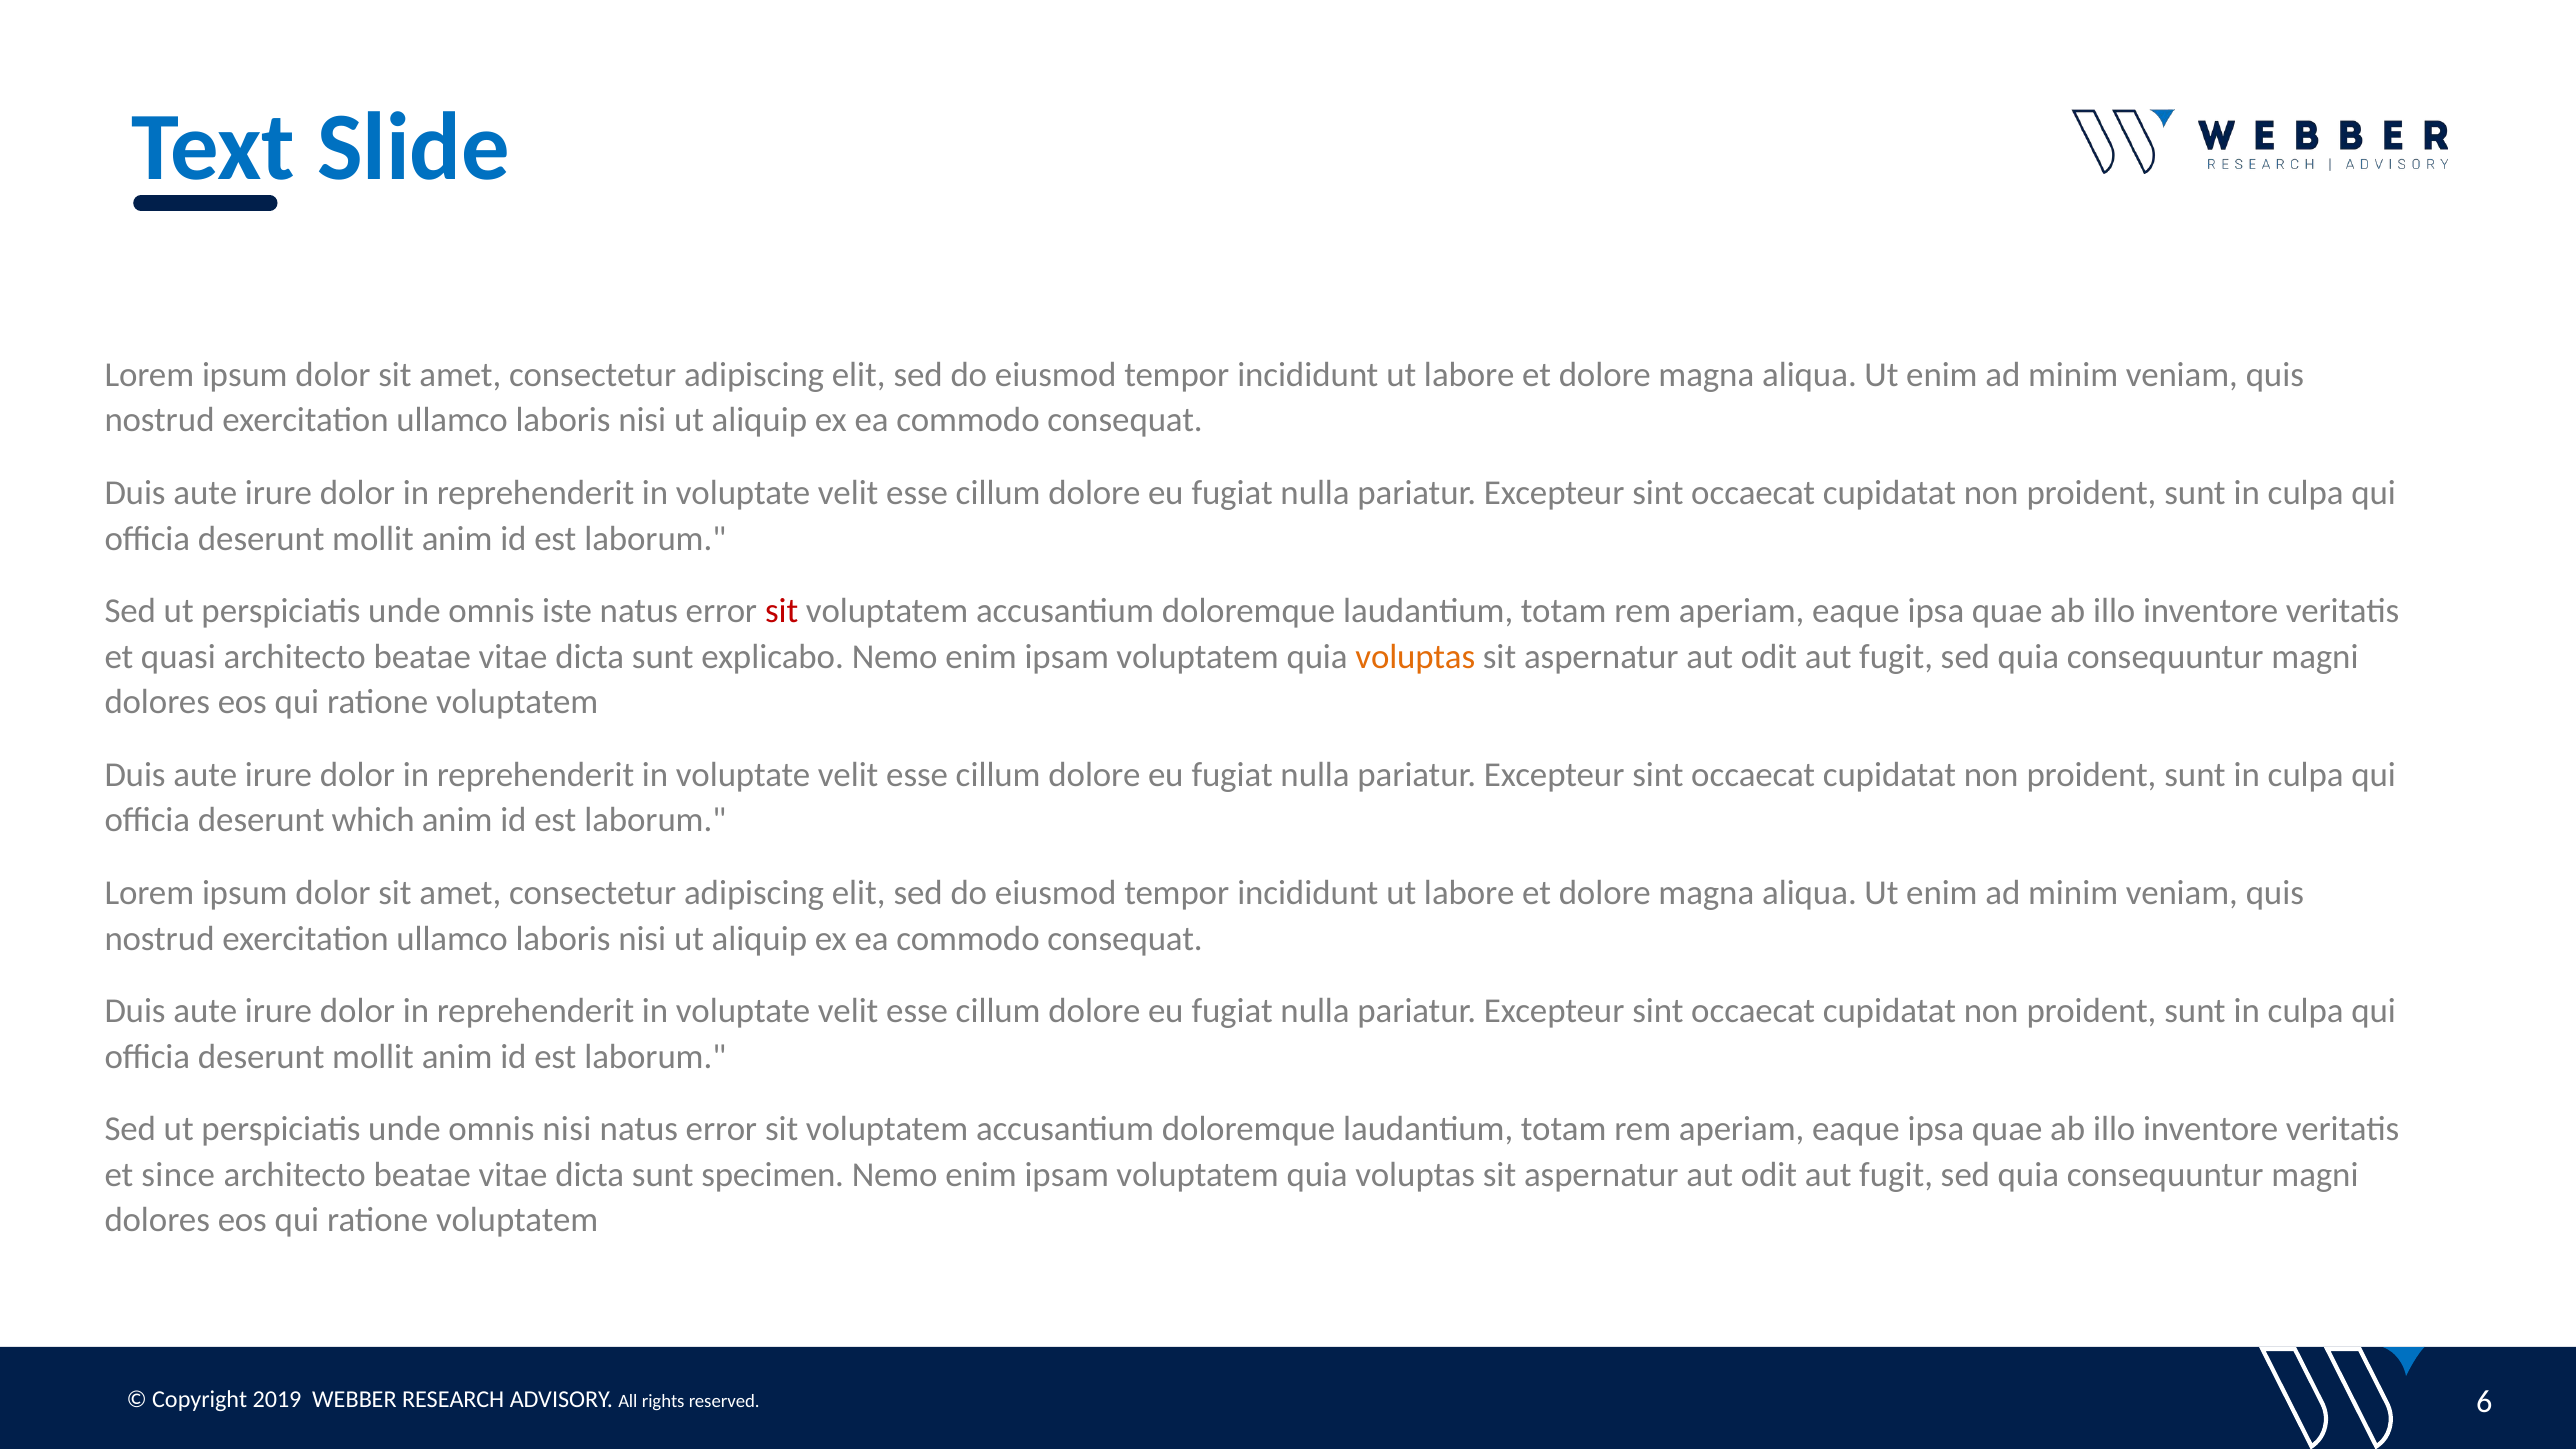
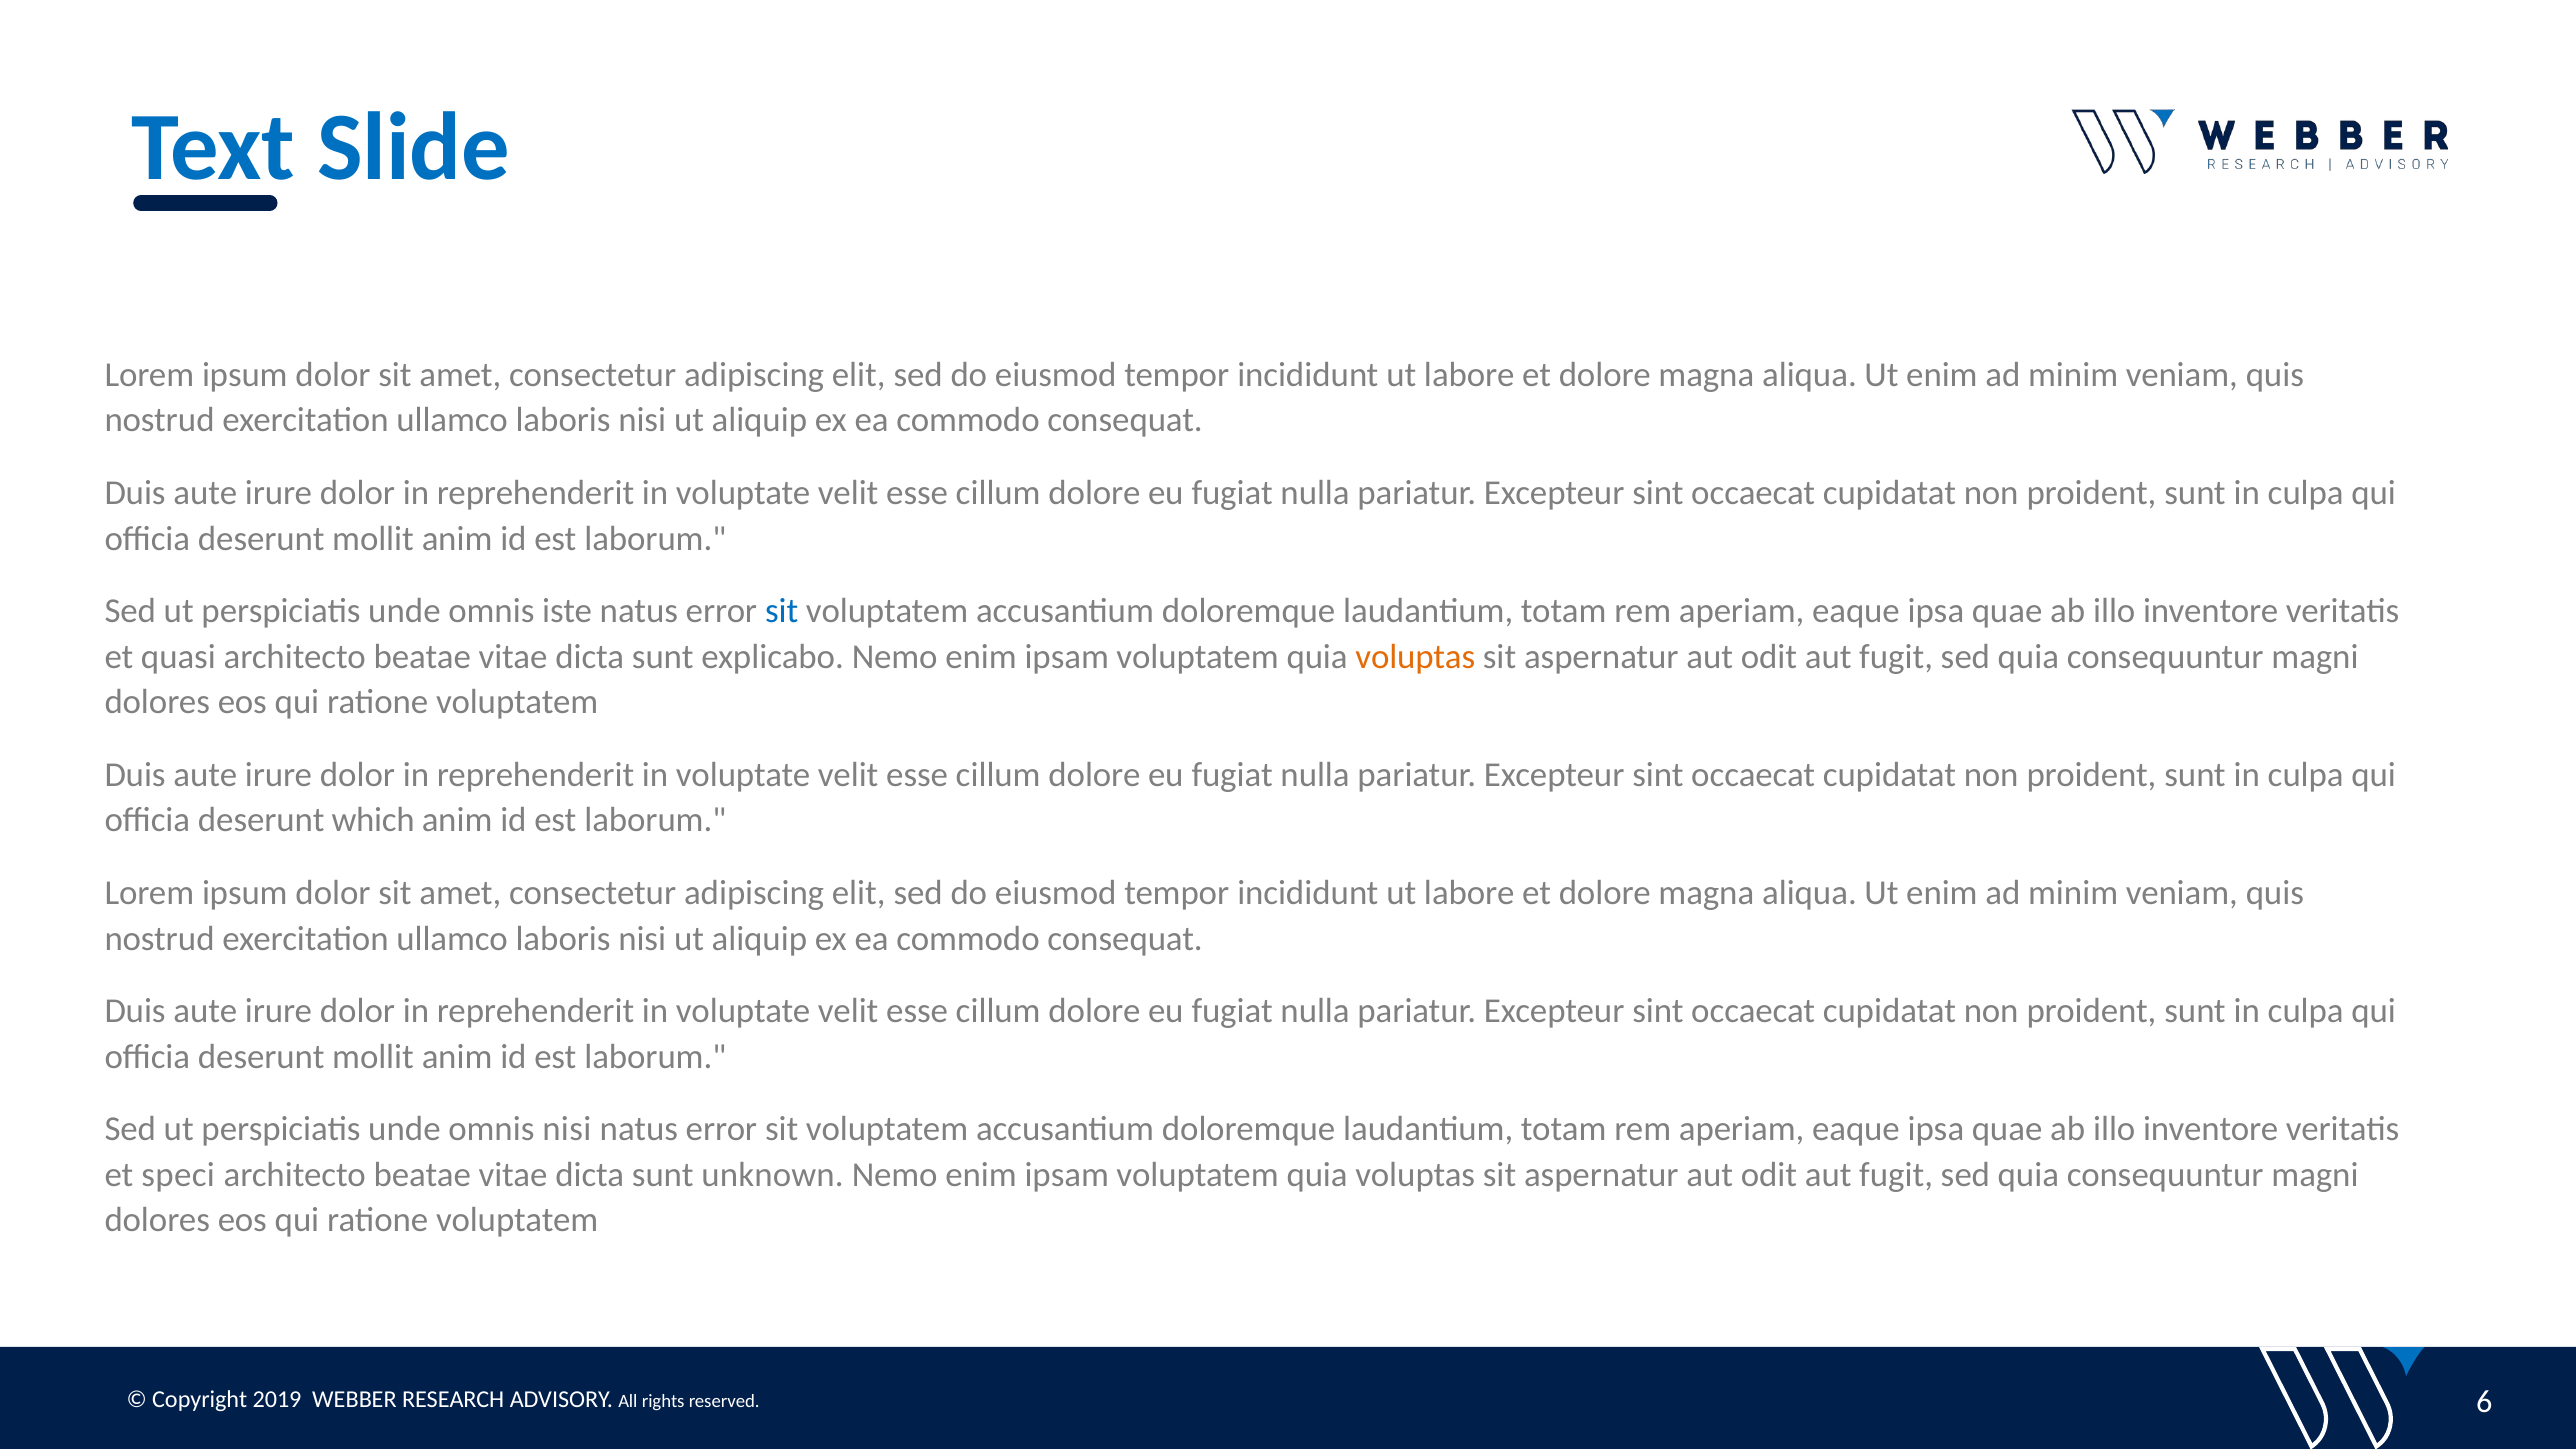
sit colour: red -> blue (782, 611)
since: since -> speci (178, 1175)
specimen: specimen -> unknown (773, 1175)
